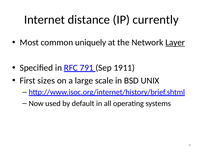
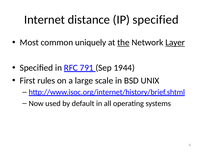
IP currently: currently -> specified (156, 20)
the underline: none -> present (123, 43)
1911: 1911 -> 1944 (124, 68)
sizes: sizes -> rules (46, 81)
